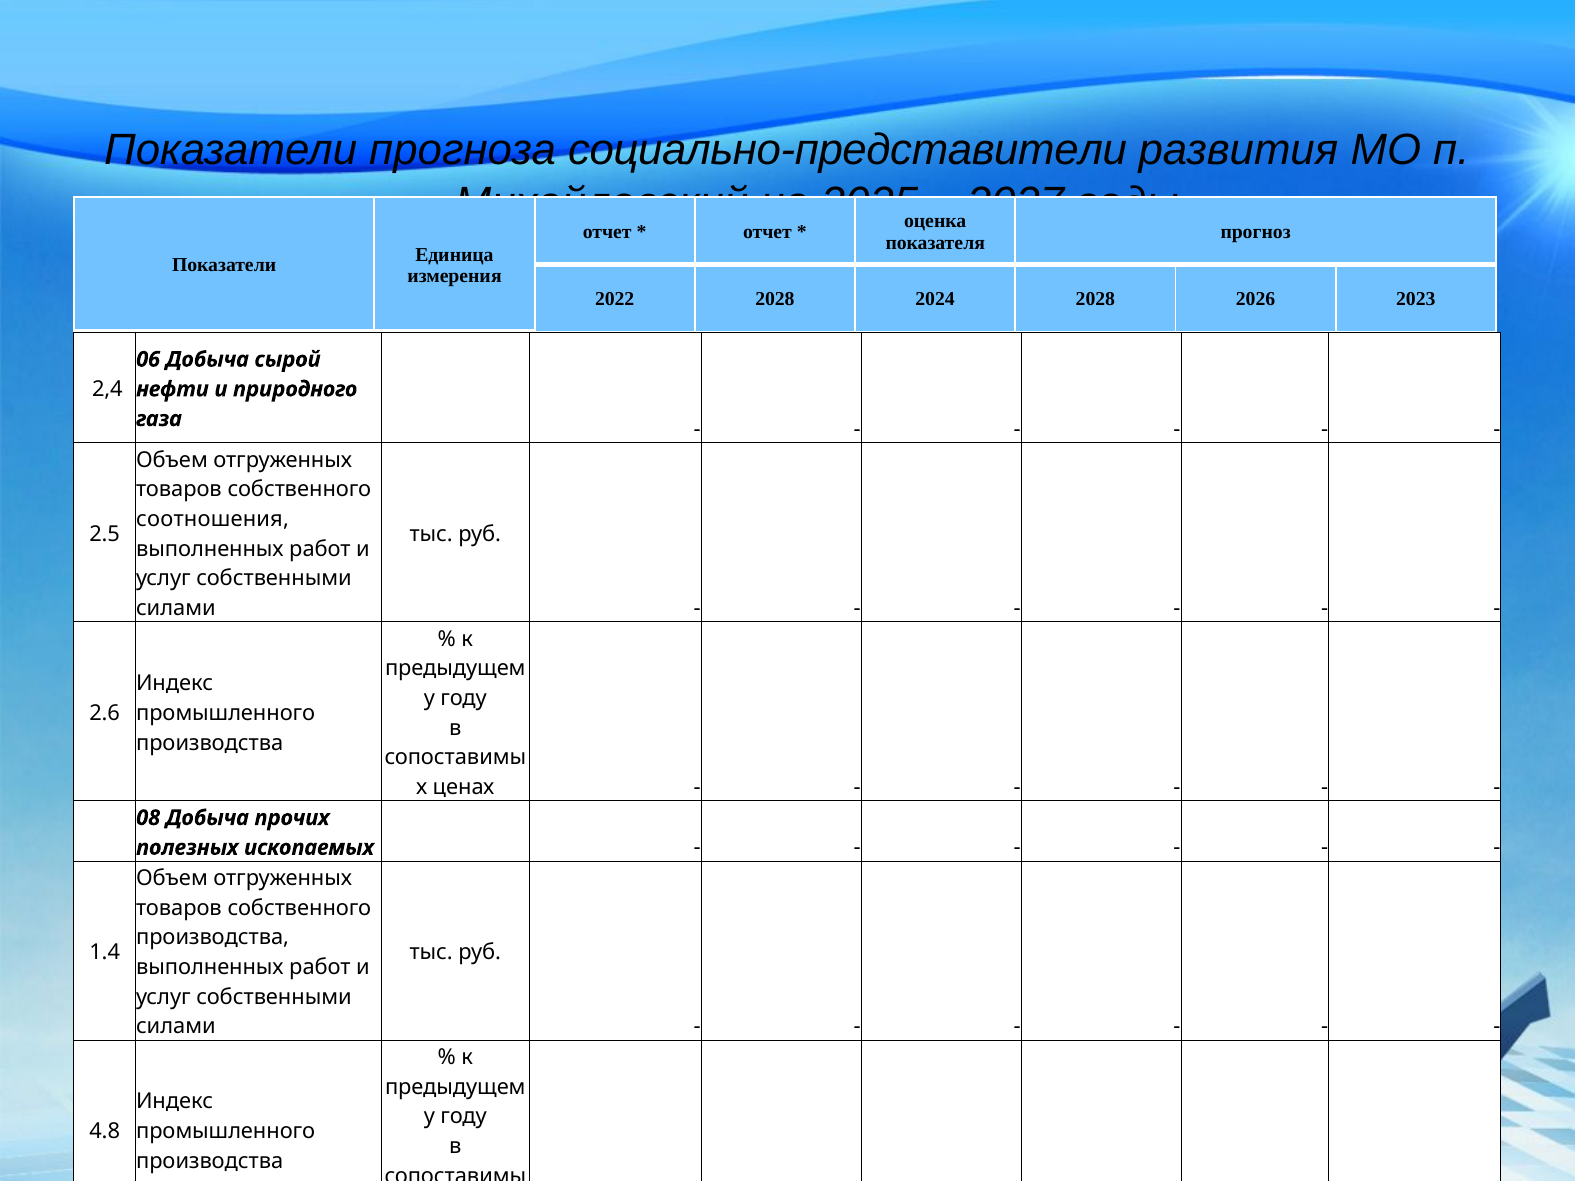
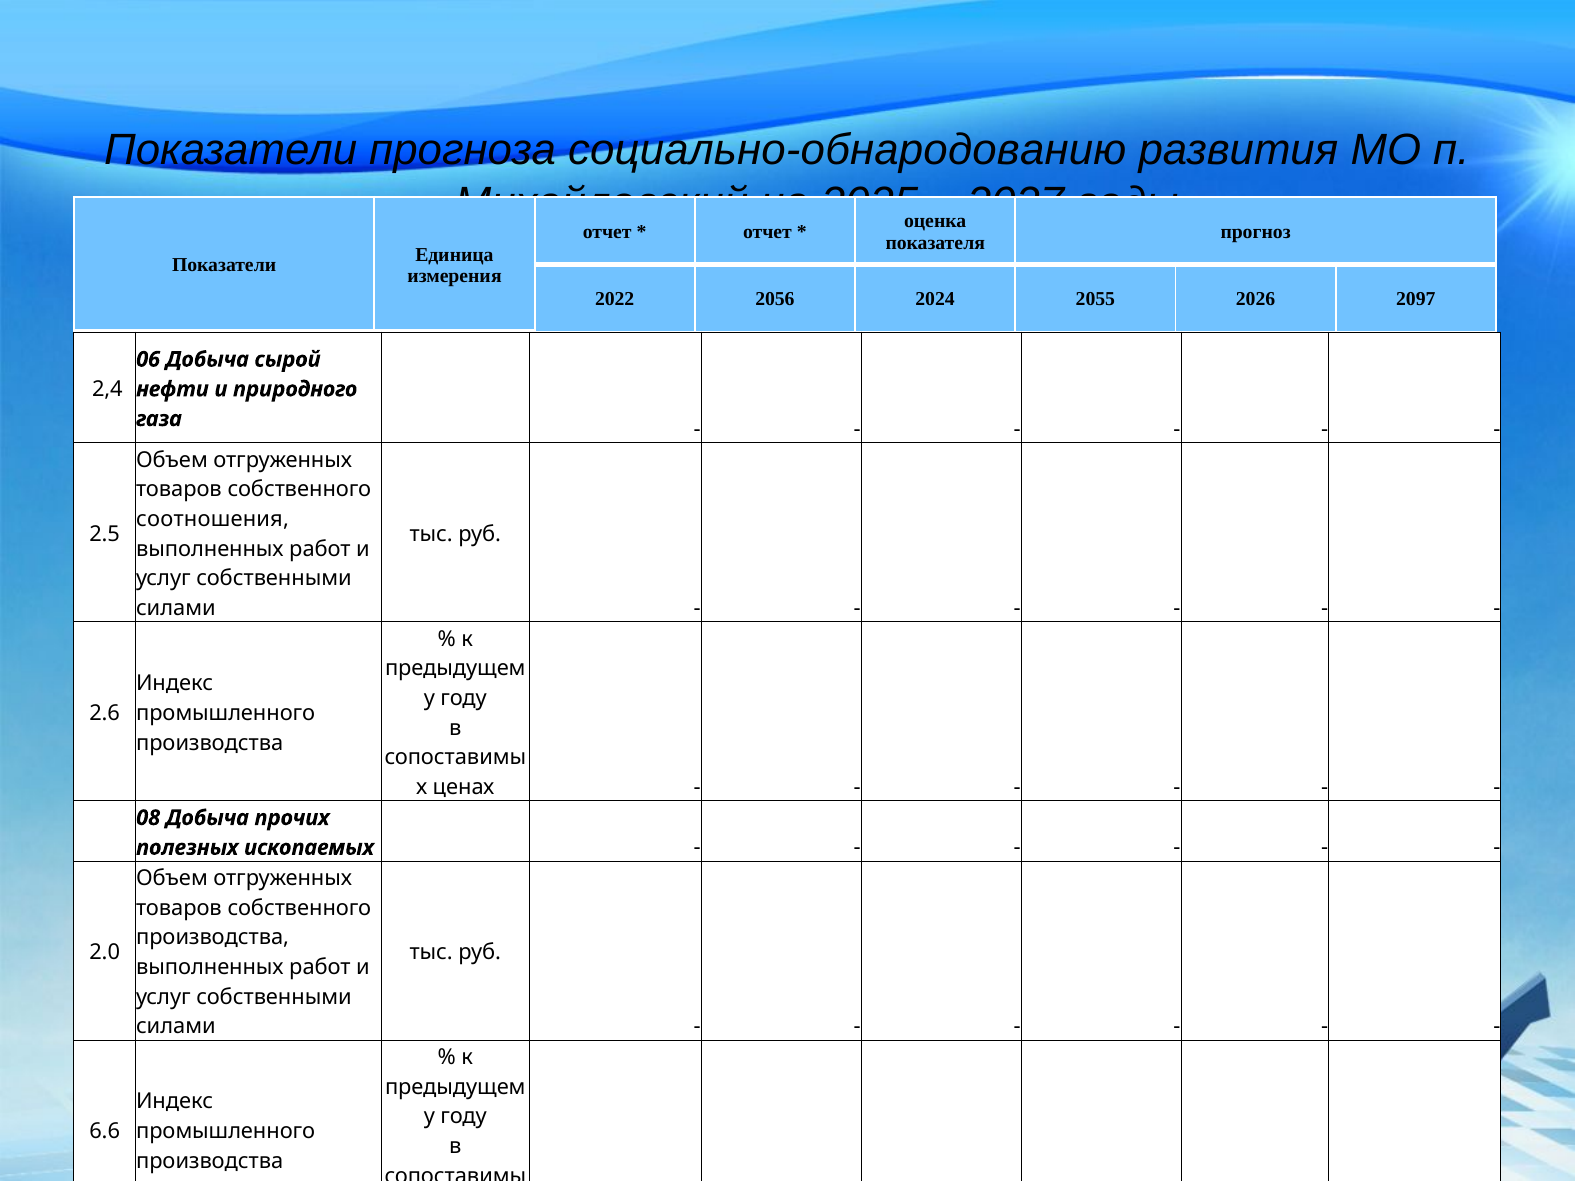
социально-представители: социально-представители -> социально-обнародованию (847, 150)
2022 2028: 2028 -> 2056 (775, 299)
2024 2028: 2028 -> 2055 (1095, 299)
2023: 2023 -> 2097 (1416, 299)
1.4: 1.4 -> 2.0 (105, 953)
4.8: 4.8 -> 6.6 (105, 1132)
